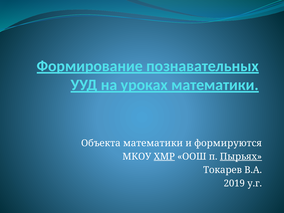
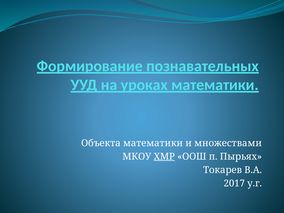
формируются: формируются -> множествами (228, 143)
Пырьях underline: present -> none (241, 156)
2019: 2019 -> 2017 (234, 183)
